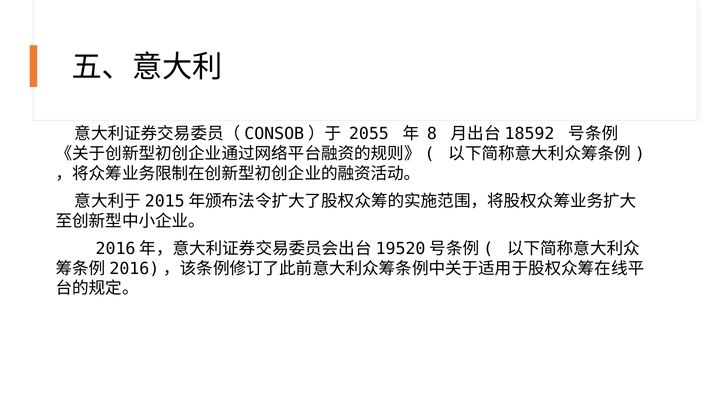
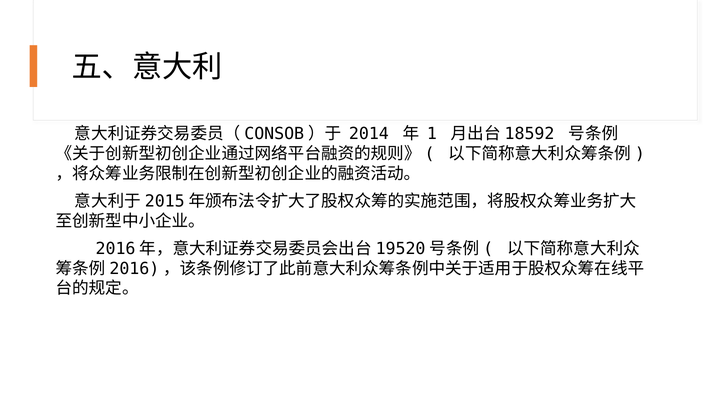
2055: 2055 -> 2014 (369, 134)
8: 8 -> 1 (432, 134)
